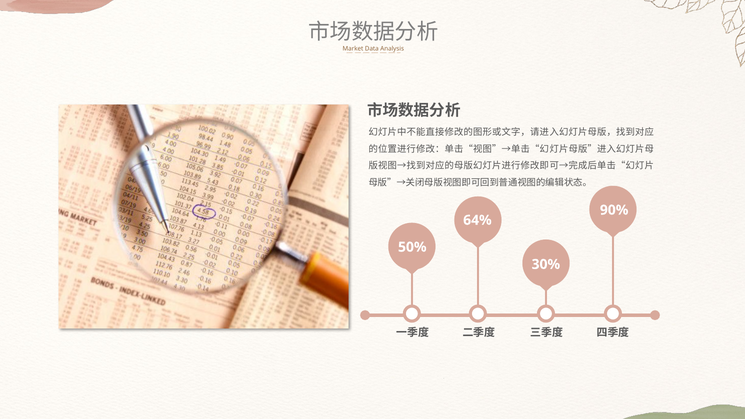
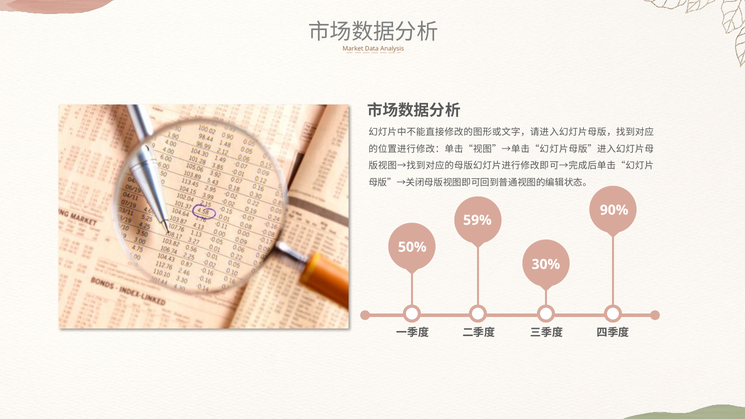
64%: 64% -> 59% (477, 220)
